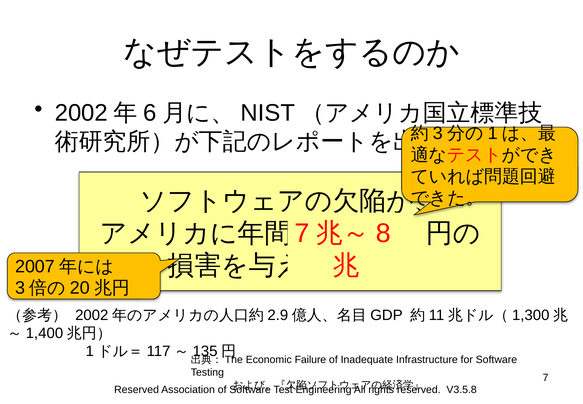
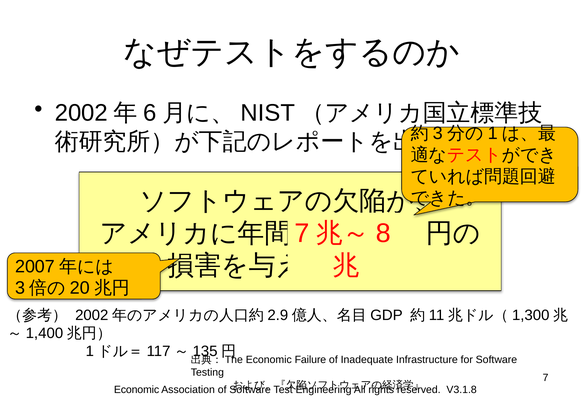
Reserved: Reserved -> Economic (137, 389)
V3.5.8: V3.5.8 -> V3.1.8 (462, 389)
